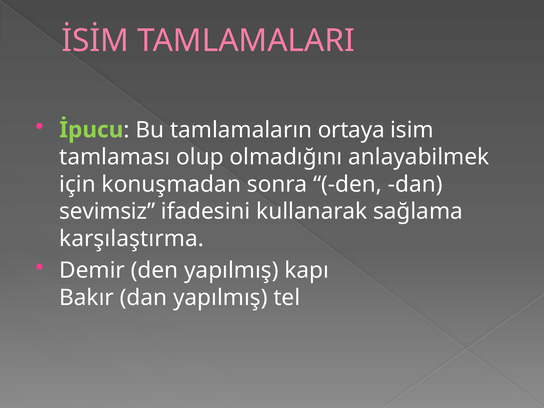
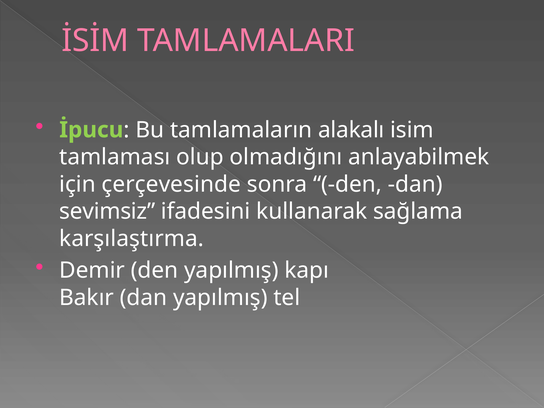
ortaya: ortaya -> alakalı (351, 130)
konuşmadan: konuşmadan -> çerçevesinde (171, 184)
